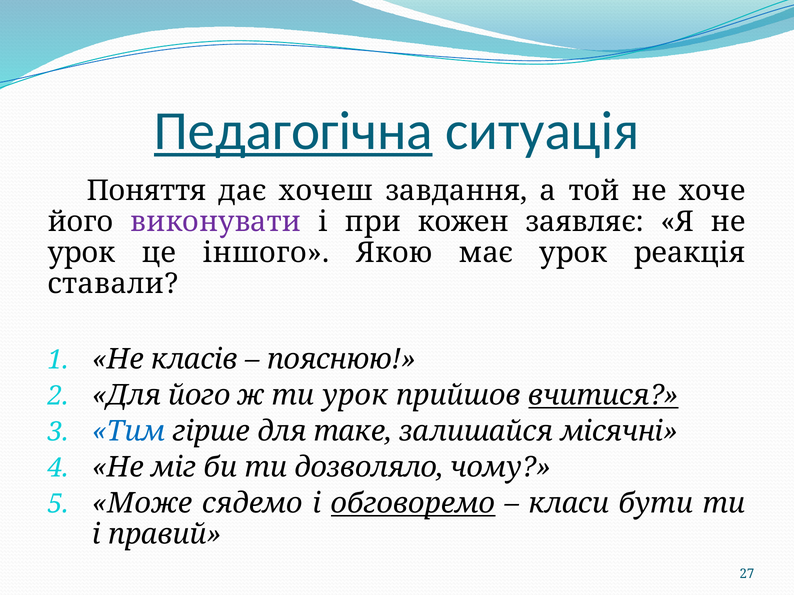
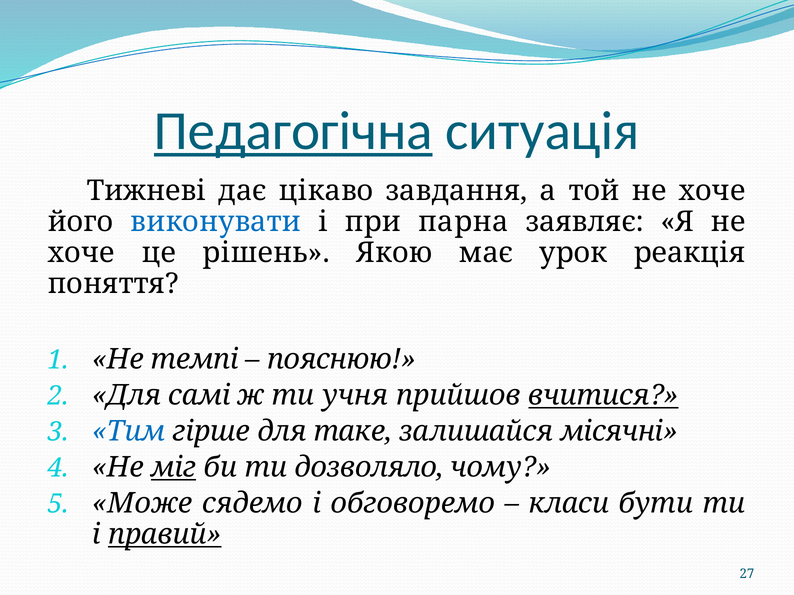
Поняття: Поняття -> Тижневі (146, 191)
хочеш: хочеш -> цікаво (326, 191)
виконувати colour: purple -> blue (216, 222)
кожен: кожен -> парна (463, 222)
урок: урок -> хоче (81, 253)
іншого: іншого -> рішень (266, 253)
ставали: ставали -> поняття (113, 284)
класів: класів -> темпі (195, 360)
Для його: його -> самі (199, 396)
ти урок: урок -> учня (355, 396)
міг underline: none -> present (174, 468)
обговоремо underline: present -> none (413, 504)
правий underline: none -> present (165, 535)
